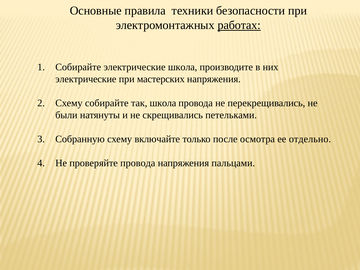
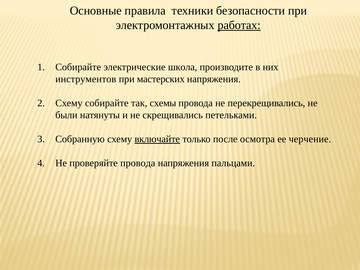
электрические: электрические -> инструментов (86, 79)
так школа: школа -> схемы (163, 103)
включайте underline: none -> present (157, 139)
отдельно: отдельно -> черчение (310, 139)
